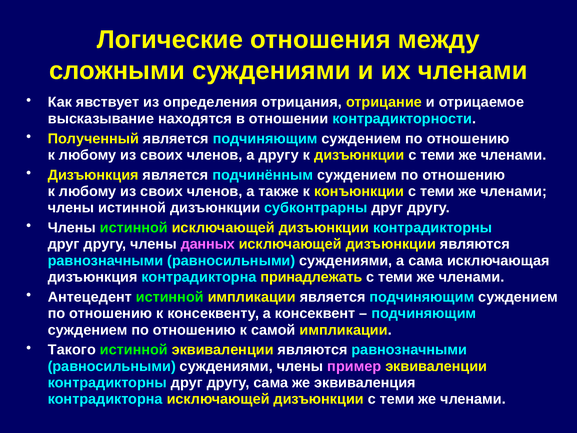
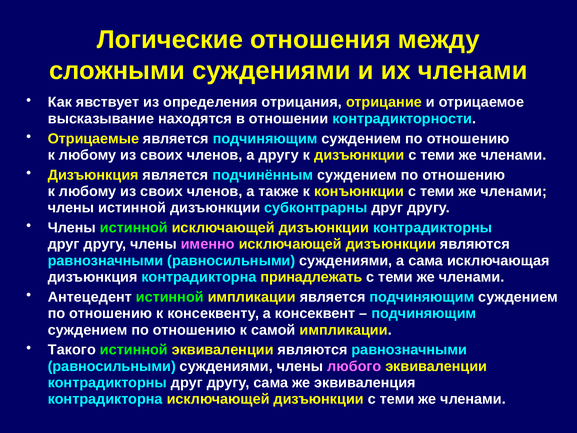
Полученный: Полученный -> Отрицаемые (93, 138)
данных: данных -> именно (208, 244)
пример: пример -> любого (354, 366)
